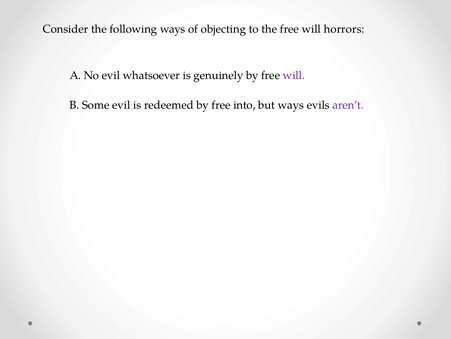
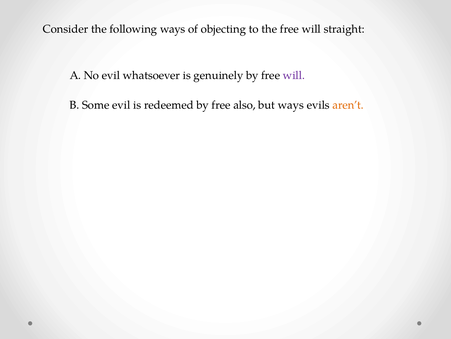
horrors: horrors -> straight (344, 29)
into: into -> also (244, 105)
aren’t colour: purple -> orange (348, 105)
